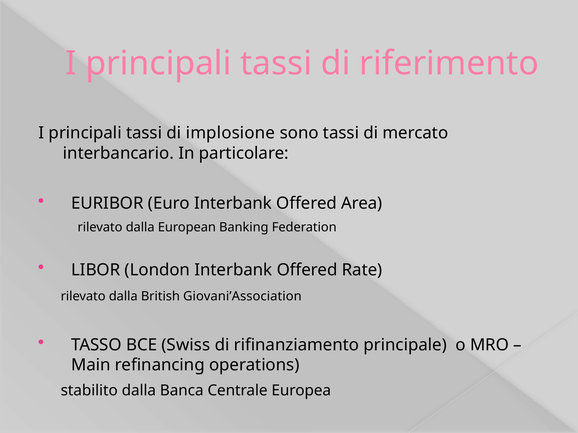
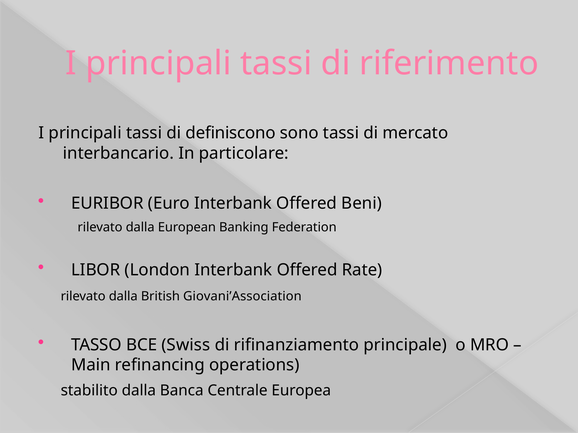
implosione: implosione -> definiscono (231, 133)
Area: Area -> Beni (362, 203)
